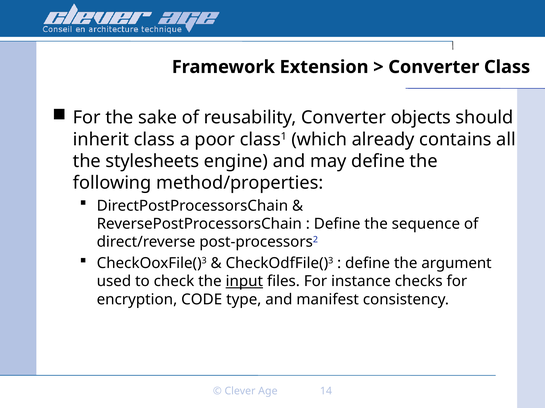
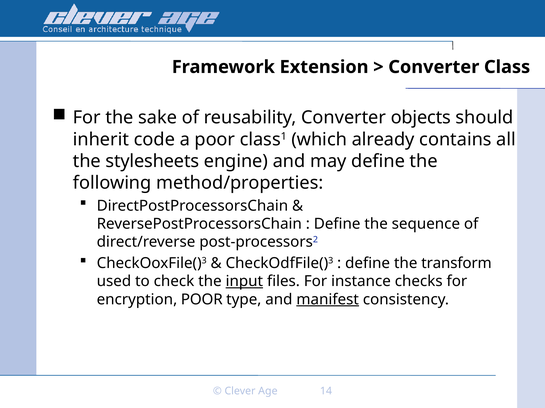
inherit class: class -> code (154, 140)
argument: argument -> transform (456, 264)
encryption CODE: CODE -> POOR (202, 300)
manifest underline: none -> present (328, 300)
